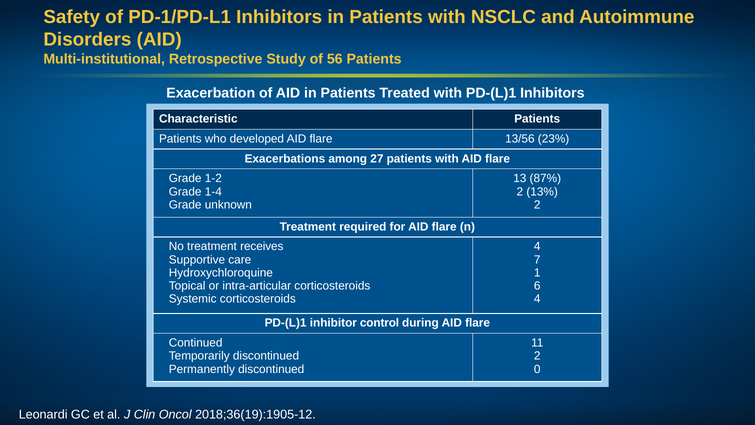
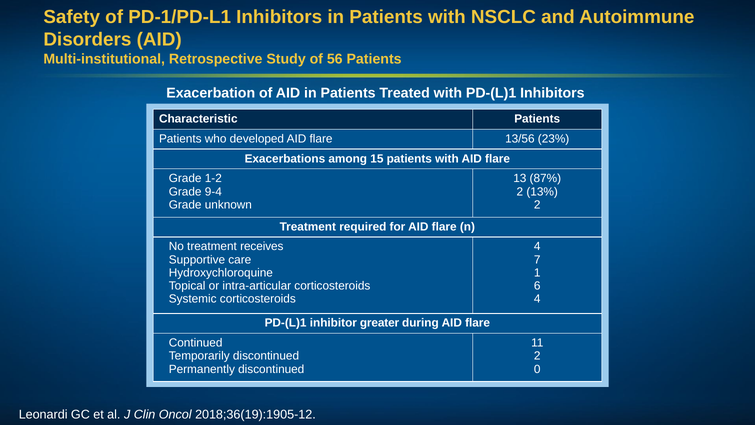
27: 27 -> 15 (377, 159)
1-4: 1-4 -> 9-4 (213, 191)
control: control -> greater (380, 323)
